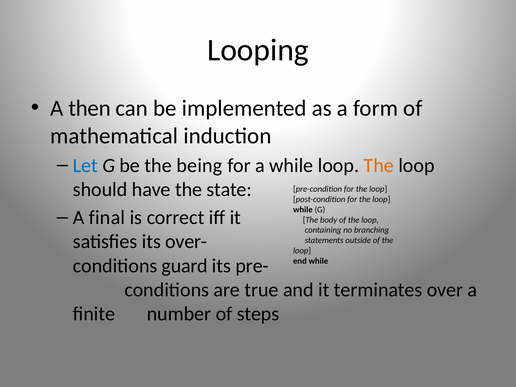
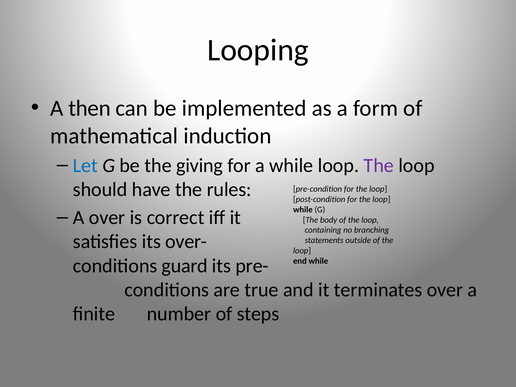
being: being -> giving (200, 165)
The colour: orange -> purple (379, 165)
state: state -> rules (229, 189)
A final: final -> over (107, 218)
